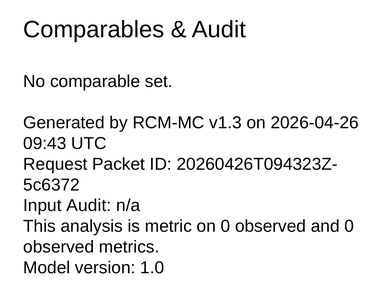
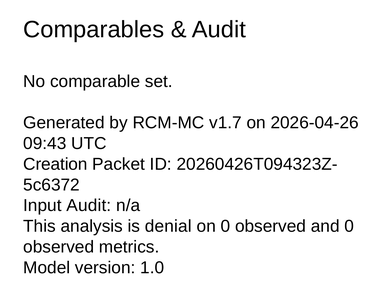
v1.3: v1.3 -> v1.7 (225, 123)
Request: Request -> Creation (55, 164)
metric: metric -> denial (168, 226)
